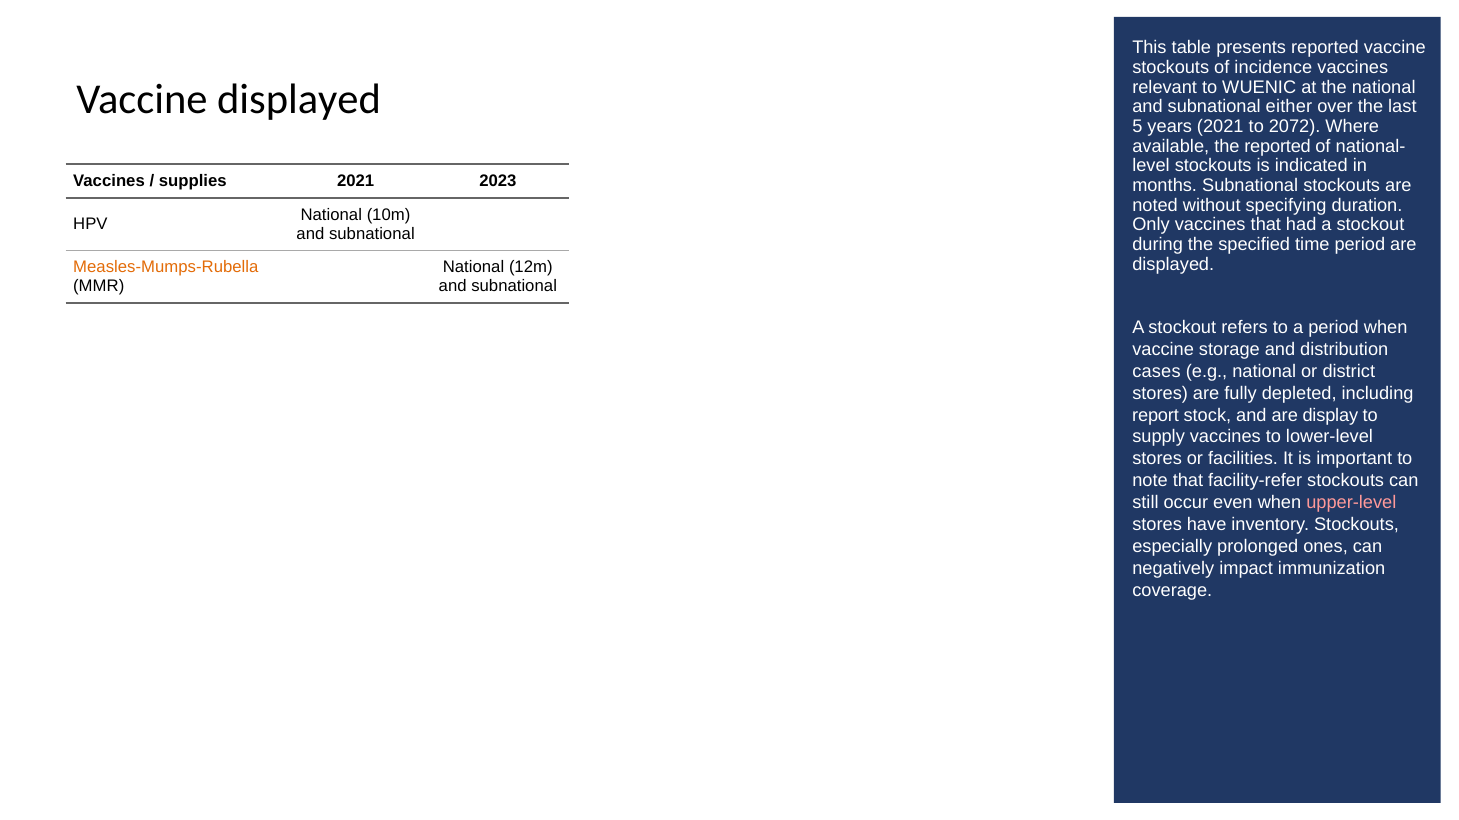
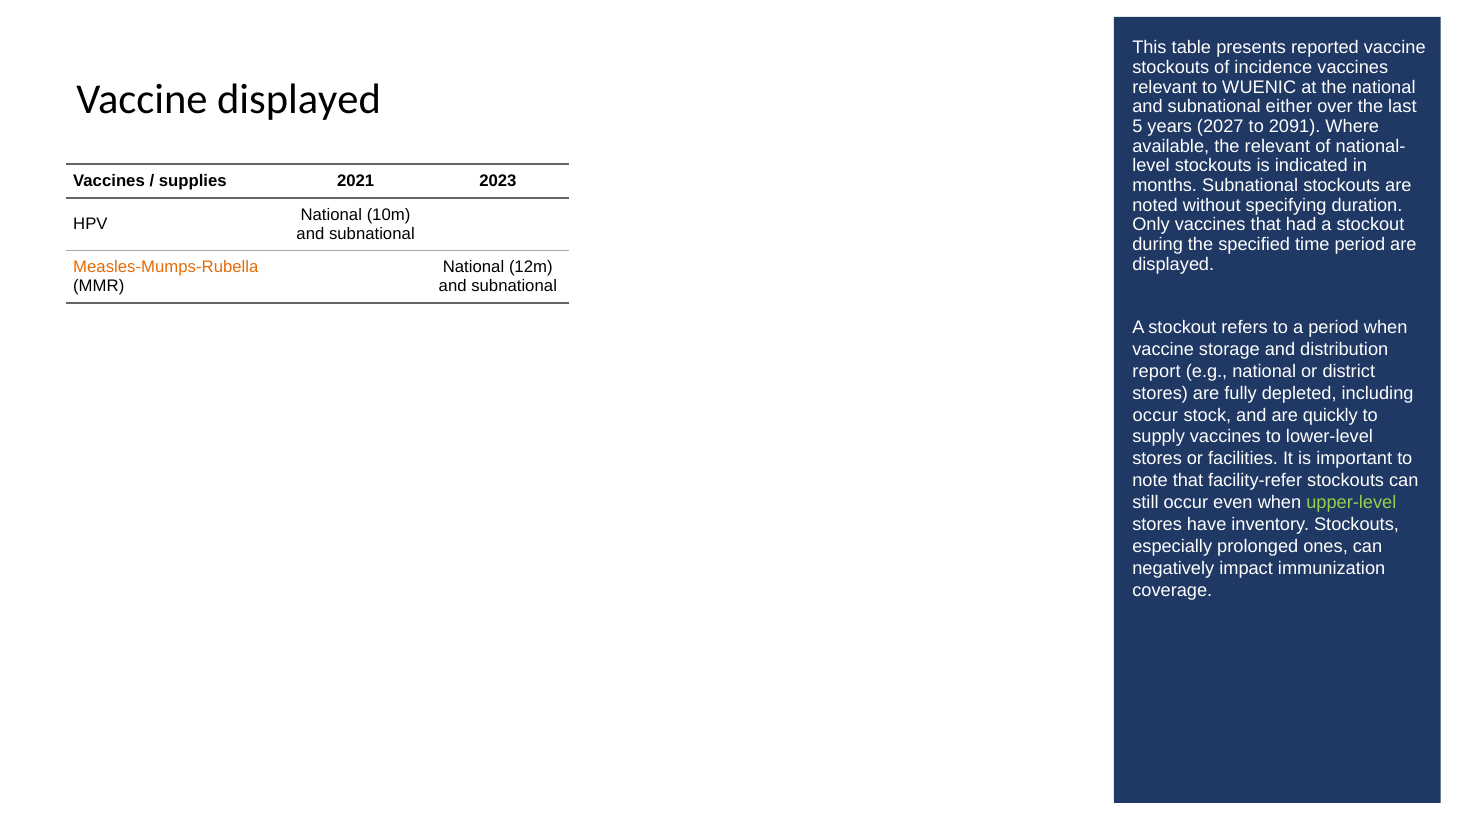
years 2021: 2021 -> 2027 (1220, 127)
2072: 2072 -> 2091 (1295, 127)
the reported: reported -> relevant (1277, 146)
cases: cases -> report (1157, 372)
report: report -> occur (1155, 415)
display: display -> quickly (1330, 415)
upper-level colour: pink -> light green (1351, 503)
